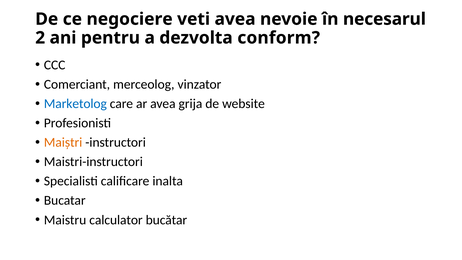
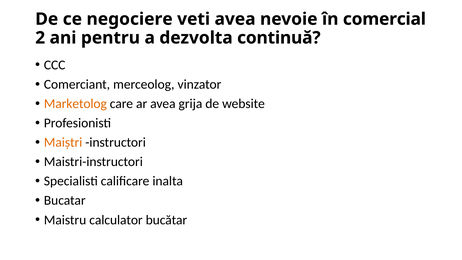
necesarul: necesarul -> comercial (384, 19)
conform: conform -> continuă (279, 38)
Marketolog colour: blue -> orange (75, 104)
